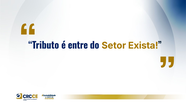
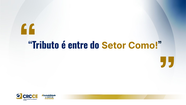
Exista: Exista -> Como (143, 45)
